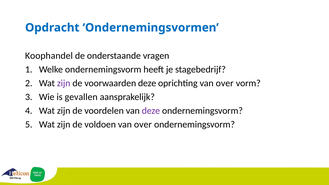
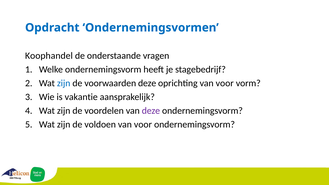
zijn colour: purple -> blue (64, 83)
oprichting van over: over -> voor (225, 83)
gevallen: gevallen -> vakantie (81, 97)
over: over -> voor (143, 125)
